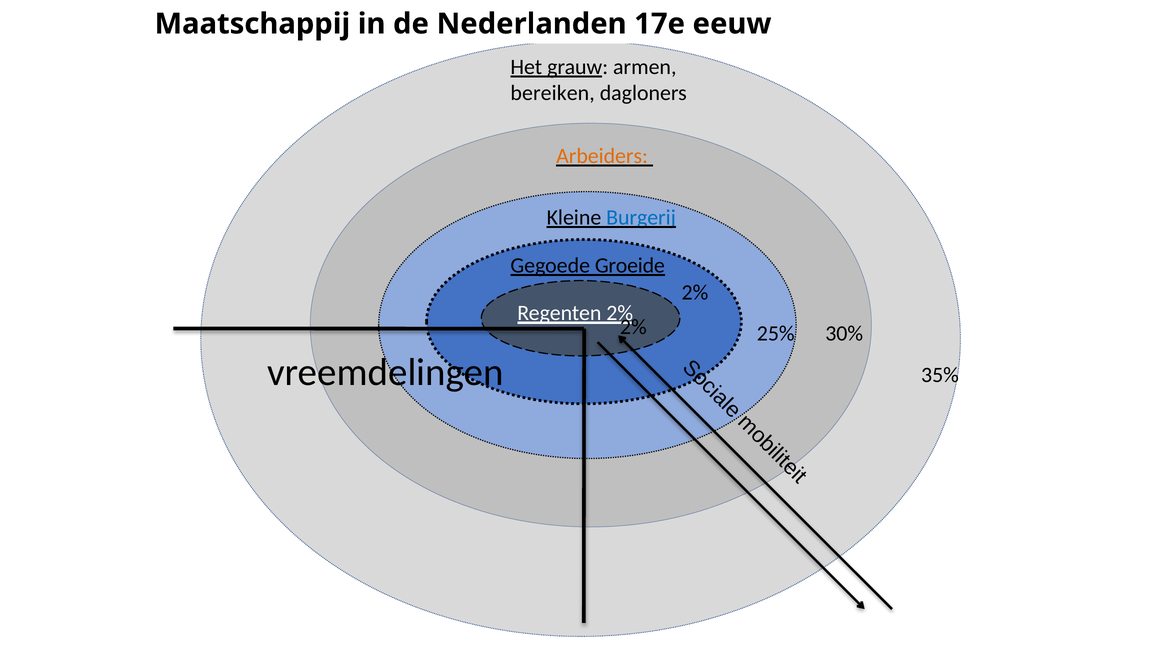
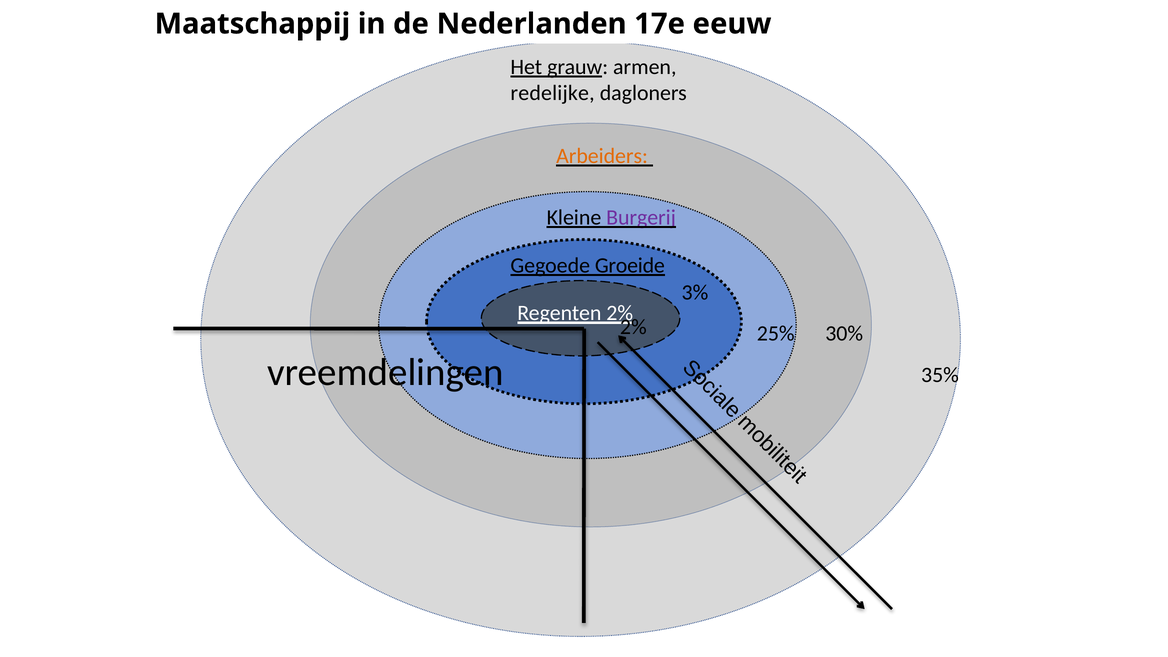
bereiken: bereiken -> redelijke (553, 93)
Burgerij colour: blue -> purple (641, 217)
2%: 2% -> 3% (695, 293)
